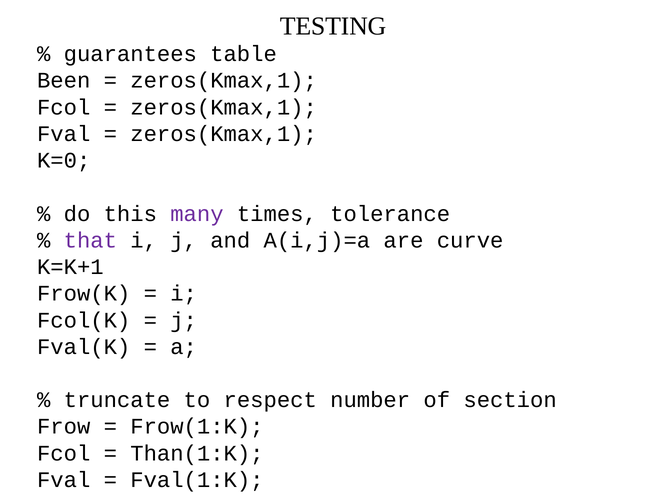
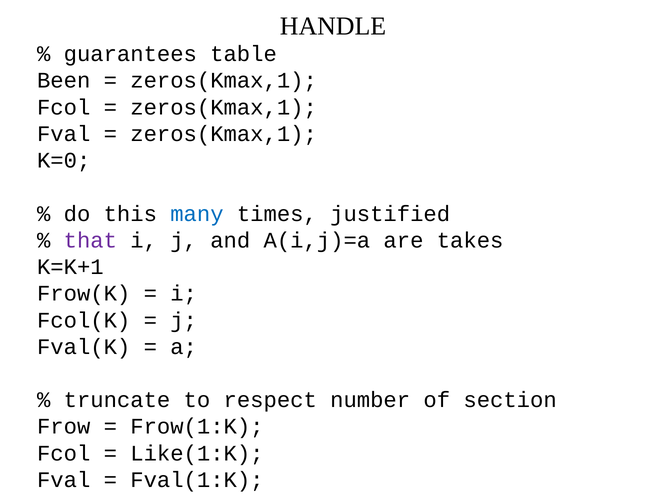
TESTING: TESTING -> HANDLE (333, 26)
many colour: purple -> blue (197, 214)
tolerance: tolerance -> justified (390, 214)
curve: curve -> takes (470, 241)
Than(1:K: Than(1:K -> Like(1:K (197, 454)
